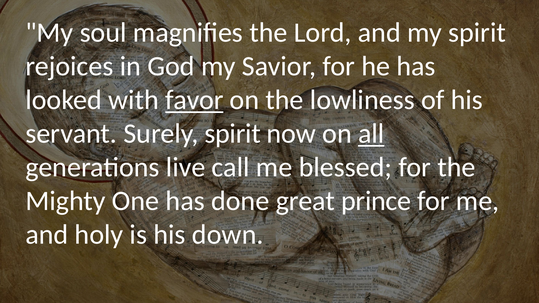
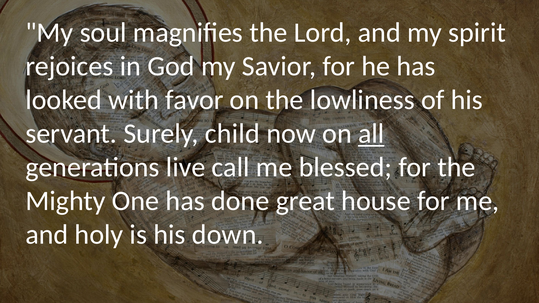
favor underline: present -> none (194, 100)
Surely spirit: spirit -> child (232, 134)
prince: prince -> house (376, 201)
